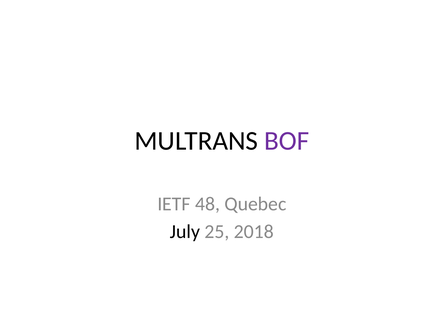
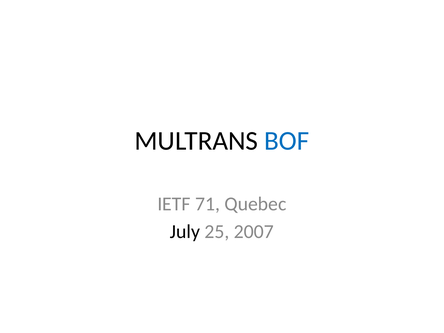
BOF colour: purple -> blue (287, 141)
48: 48 -> 71 (208, 204)
2018: 2018 -> 2007 (254, 232)
